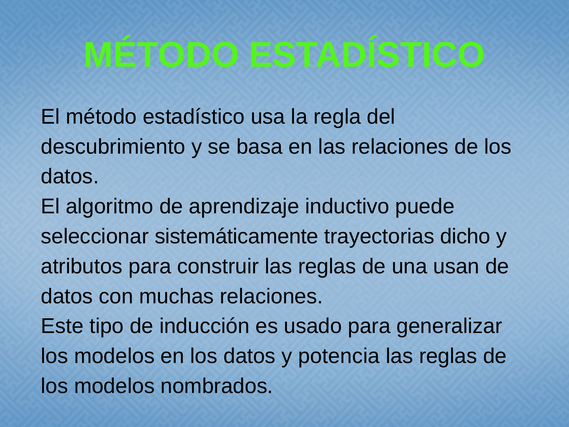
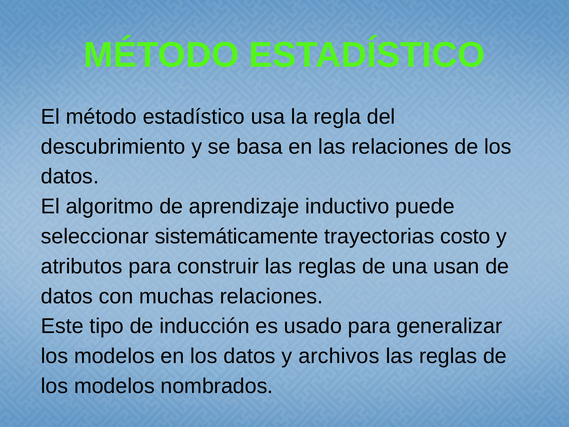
dicho: dicho -> costo (465, 236)
potencia: potencia -> archivos (339, 356)
